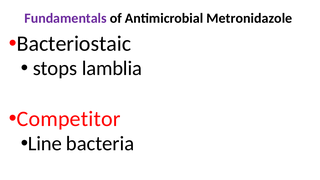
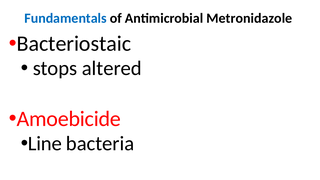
Fundamentals colour: purple -> blue (66, 18)
lamblia: lamblia -> altered (112, 68)
Competitor: Competitor -> Amoebicide (69, 119)
